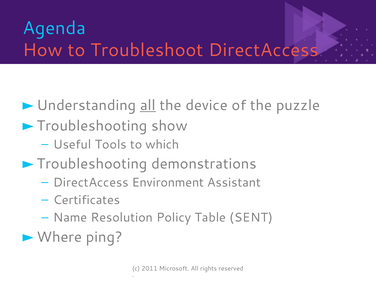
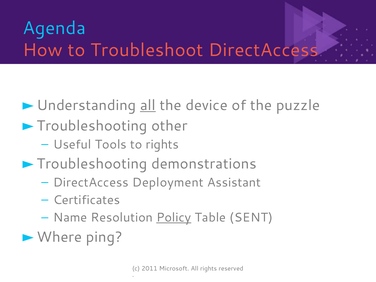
show: show -> other (169, 126)
to which: which -> rights (162, 144)
Environment: Environment -> Deployment (168, 182)
Policy underline: none -> present (174, 218)
